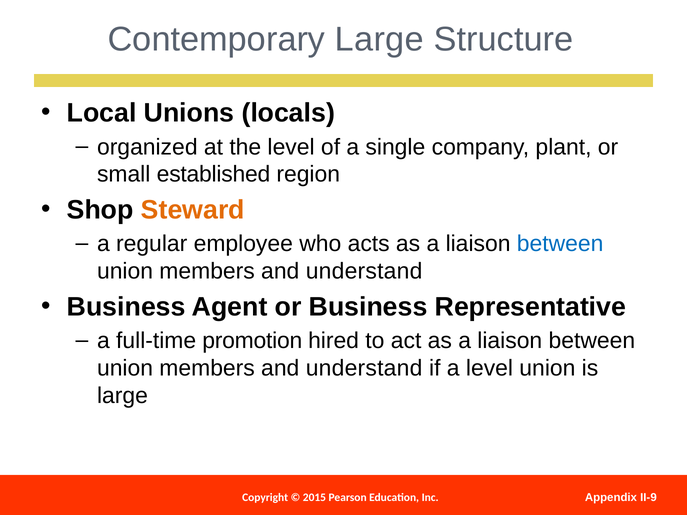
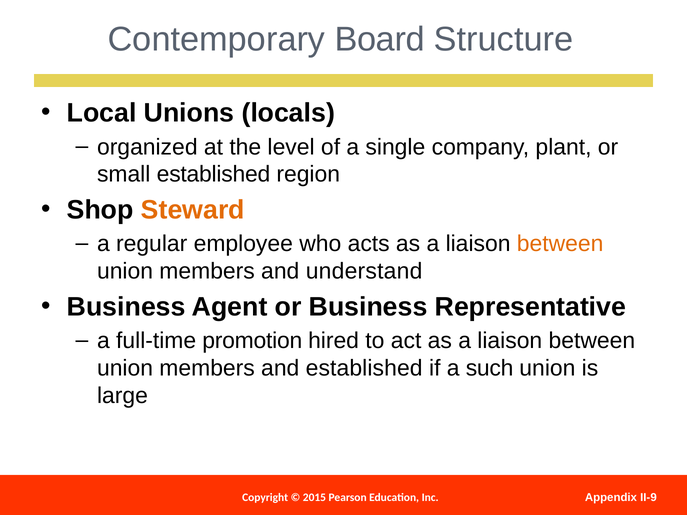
Contemporary Large: Large -> Board (380, 40)
between colour: blue -> orange (560, 244)
understand: understand -> established (364, 368)
a level: level -> such (490, 368)
